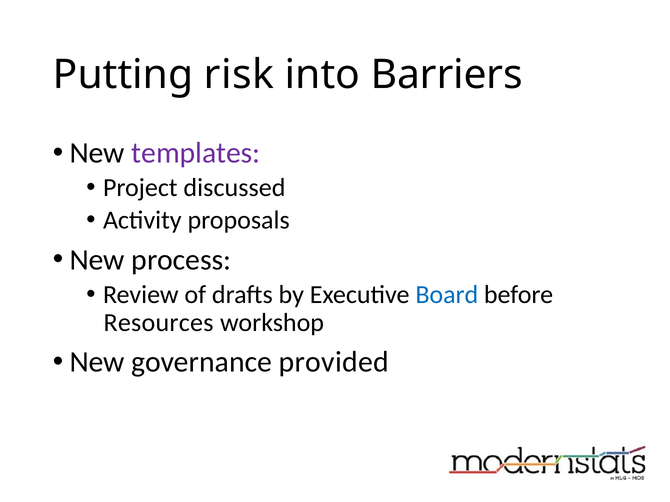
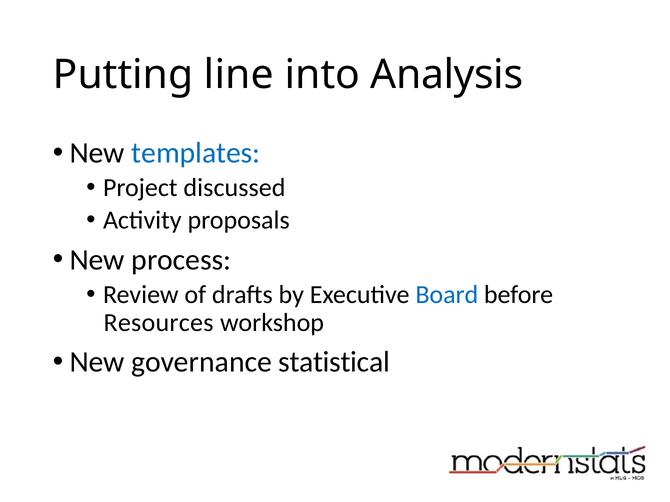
risk: risk -> line (239, 75)
Barriers: Barriers -> Analysis (447, 75)
templates colour: purple -> blue (196, 153)
provided: provided -> statistical (334, 362)
